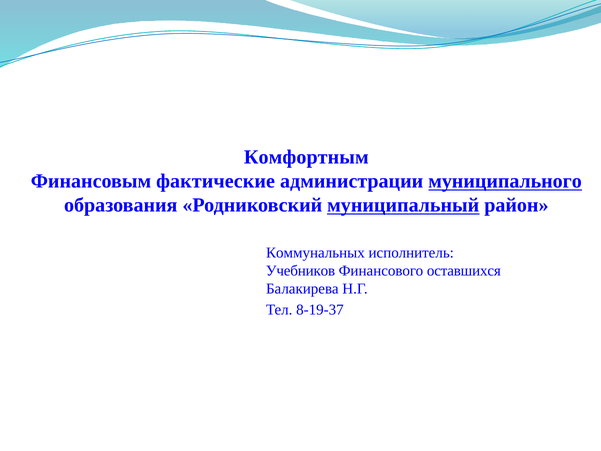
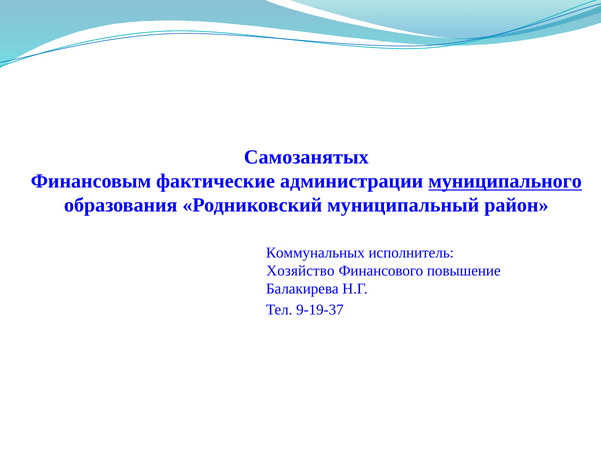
Комфортным: Комфортным -> Самозанятых (306, 157)
муниципальный underline: present -> none (403, 205)
Учебников: Учебников -> Хозяйство (300, 271)
оставшихся: оставшихся -> повышение (464, 271)
8-19-37: 8-19-37 -> 9-19-37 (320, 310)
